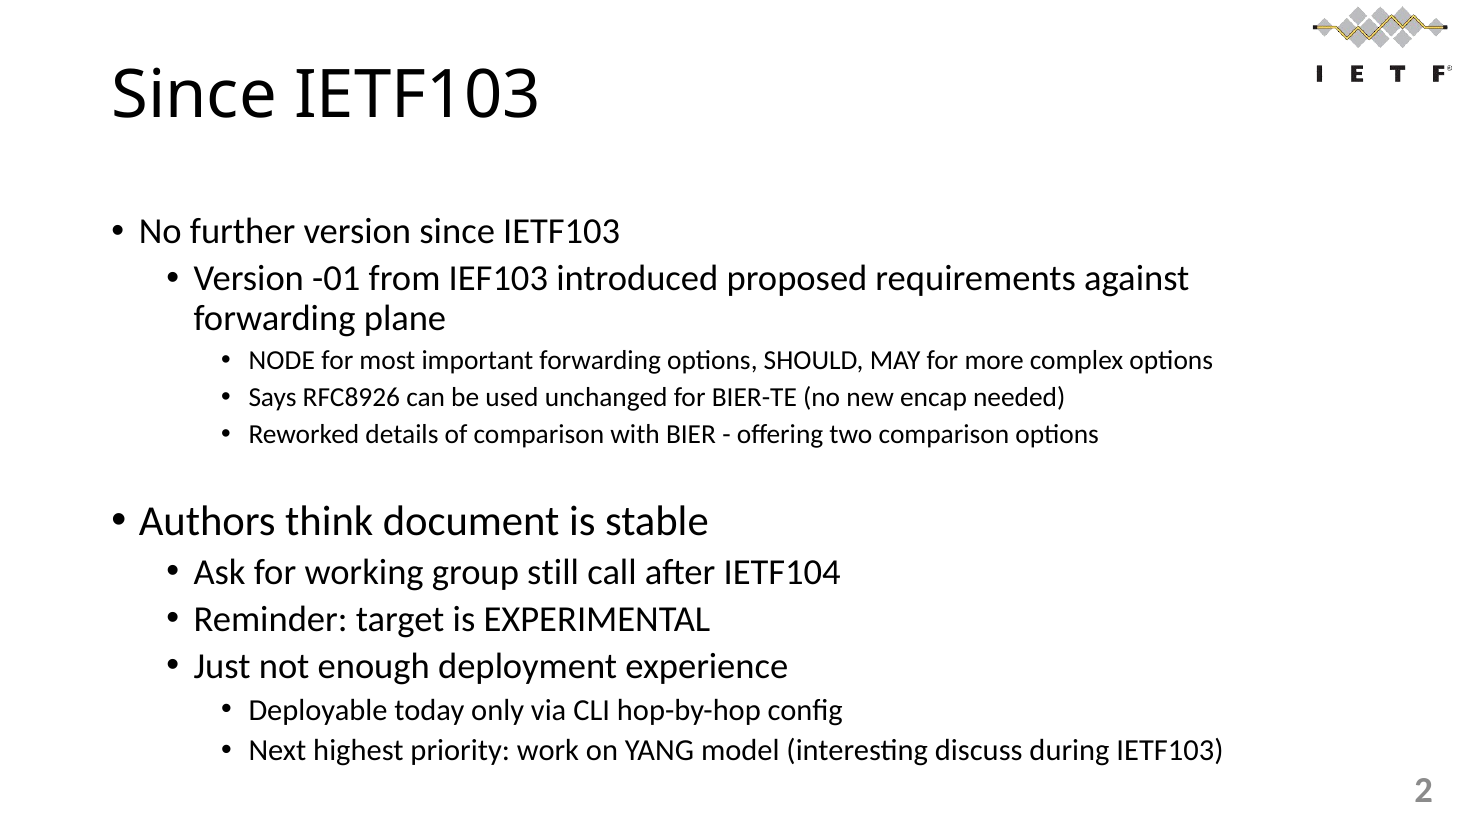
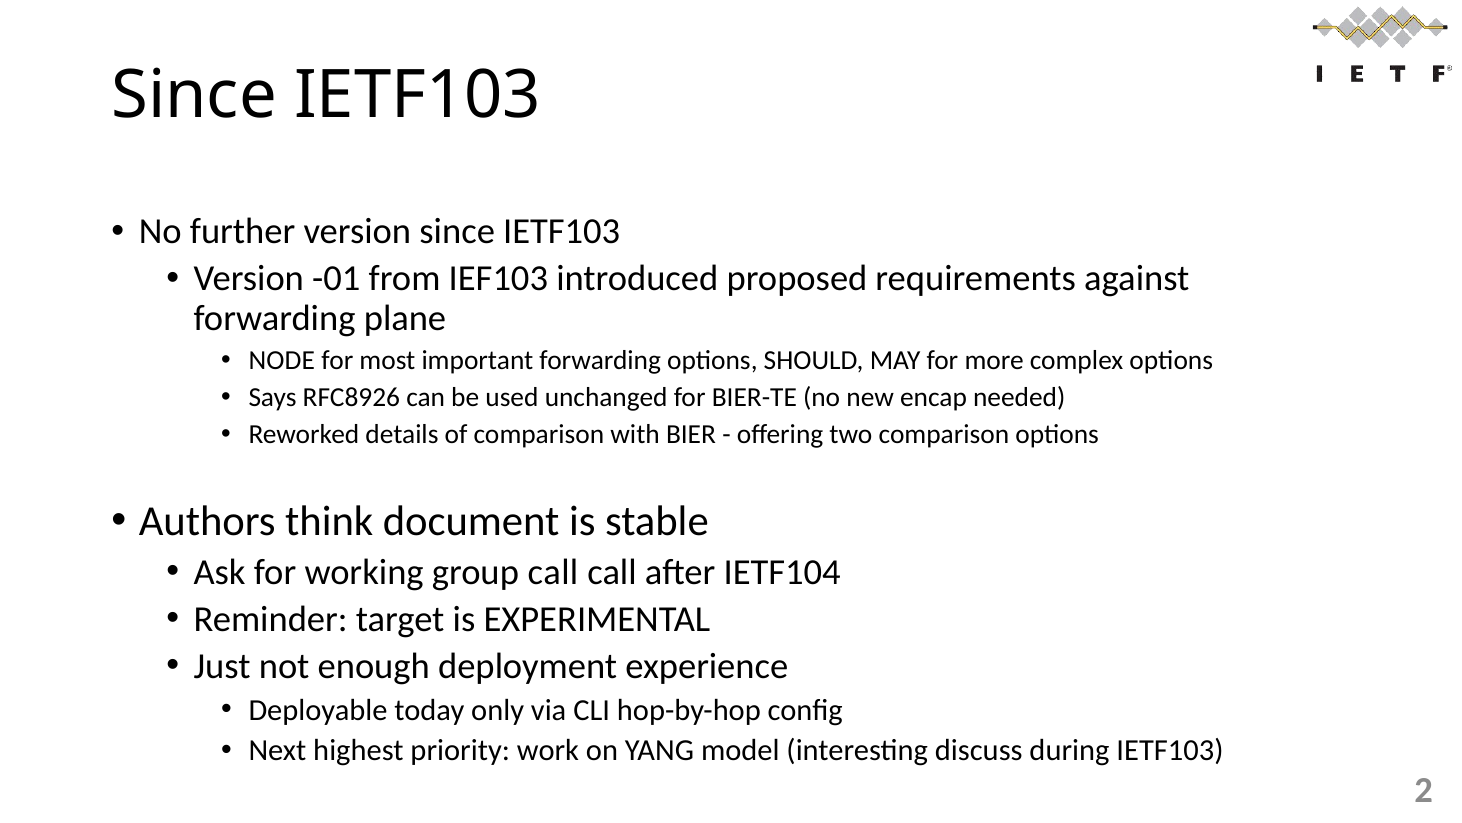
group still: still -> call (553, 571)
